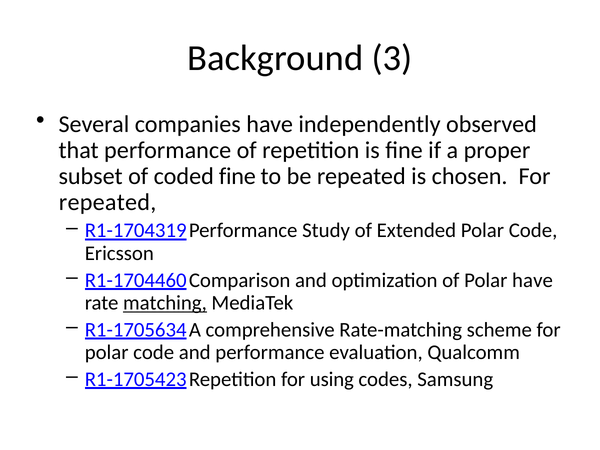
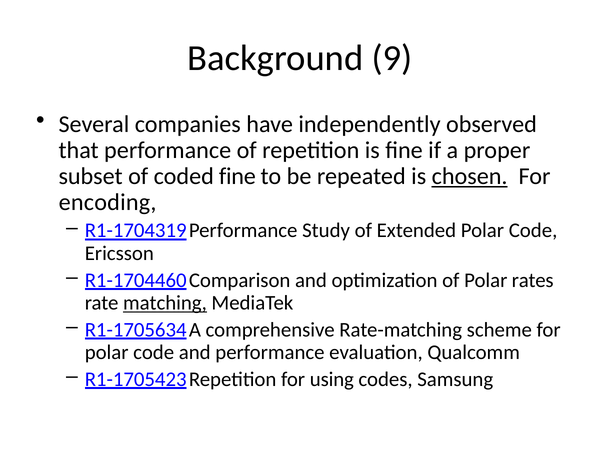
3: 3 -> 9 (392, 58)
chosen underline: none -> present (470, 176)
repeated: repeated -> encoding (108, 202)
Polar have: have -> rates (533, 280)
